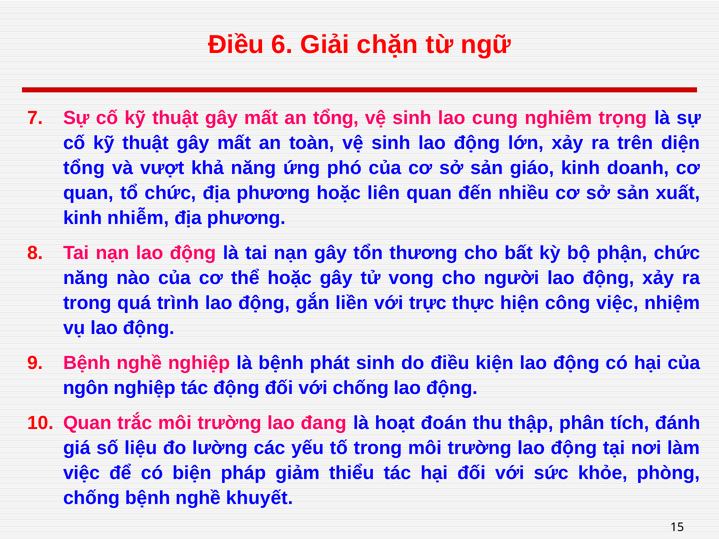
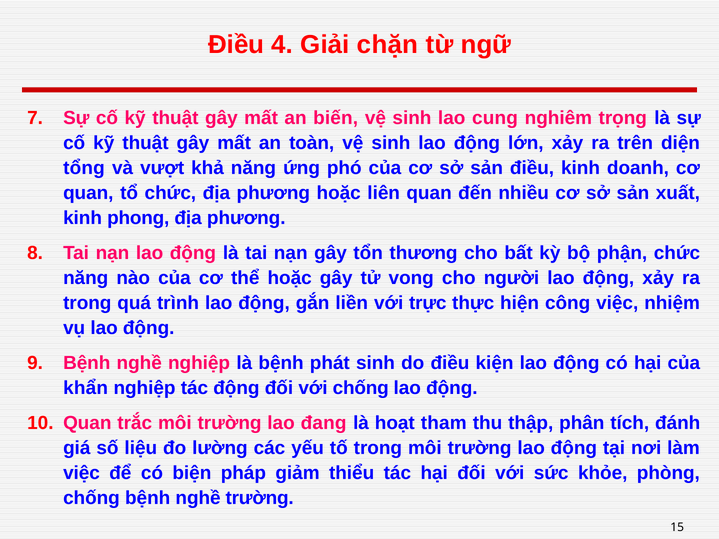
6: 6 -> 4 (282, 45)
an tổng: tổng -> biến (336, 118)
sản giáo: giáo -> điều (532, 168)
nhiễm: nhiễm -> phong (138, 218)
ngôn: ngôn -> khẩn (86, 388)
đoán: đoán -> tham (444, 423)
nghề khuyết: khuyết -> trường (260, 498)
